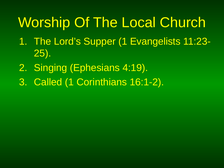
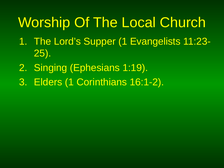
4:19: 4:19 -> 1:19 (135, 68)
Called: Called -> Elders (48, 82)
